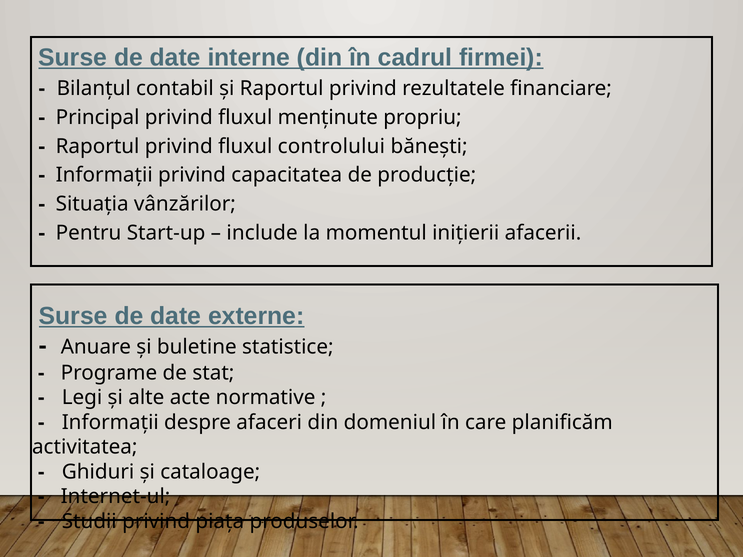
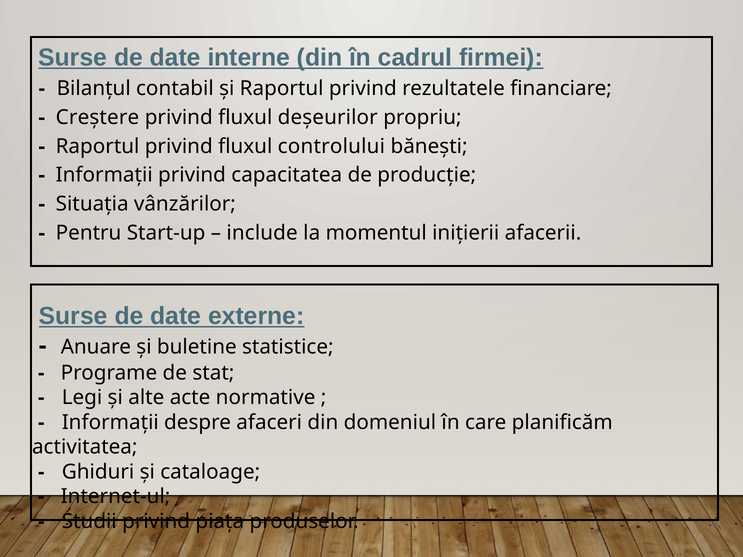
Principal: Principal -> Creștere (97, 117)
menținute: menținute -> deșeurilor (328, 117)
